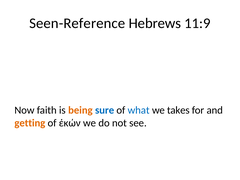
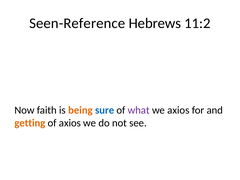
11:9: 11:9 -> 11:2 (197, 23)
what colour: blue -> purple (139, 110)
we takes: takes -> axios (178, 110)
of ἑκών: ἑκών -> axios (70, 123)
